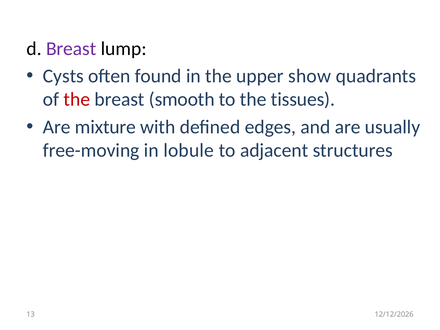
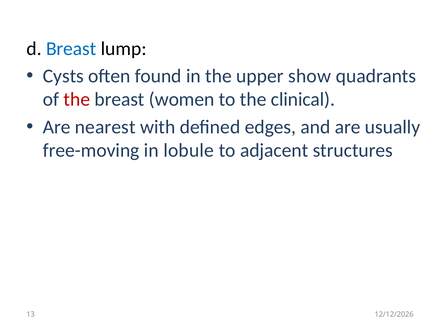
Breast colour: purple -> blue (71, 49)
smooth: smooth -> women (182, 100)
tissues: tissues -> clinical (303, 100)
mixture: mixture -> nearest (105, 127)
